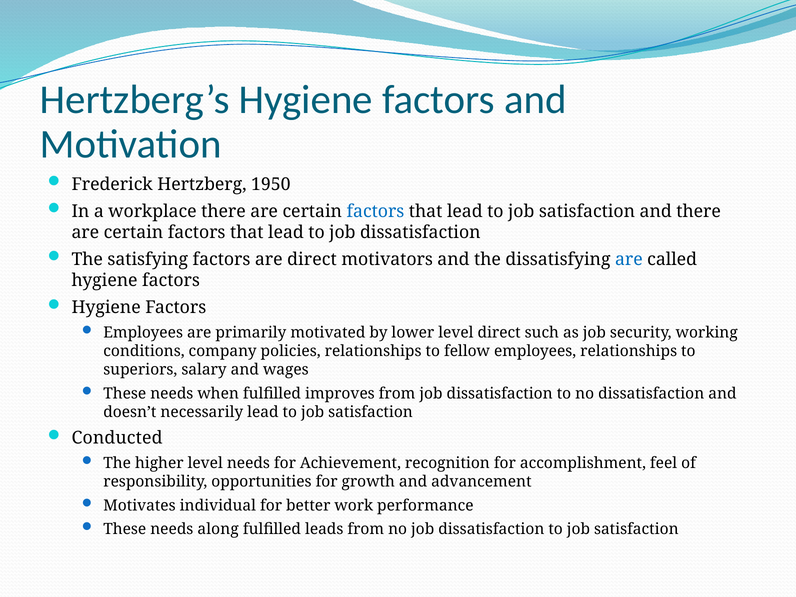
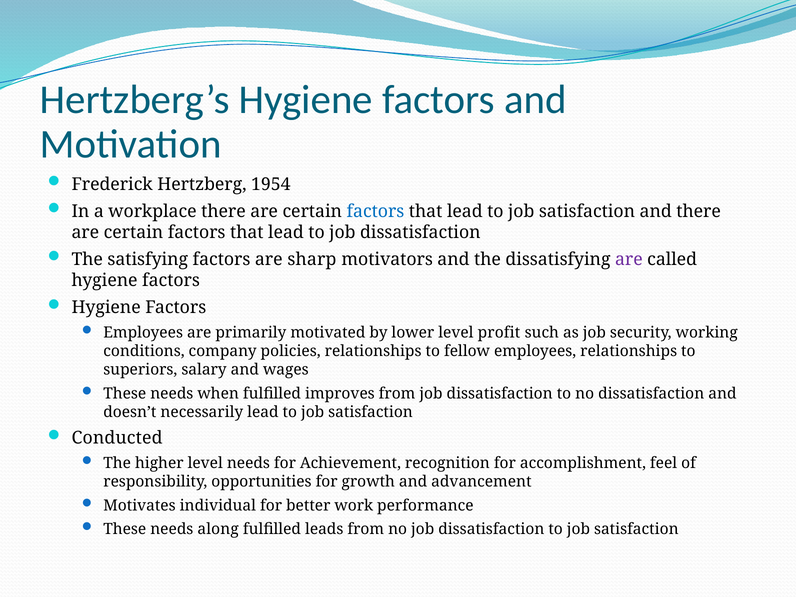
1950: 1950 -> 1954 (271, 184)
are direct: direct -> sharp (312, 259)
are colour: blue -> purple (629, 259)
level direct: direct -> profit (499, 333)
